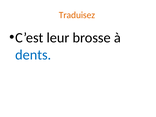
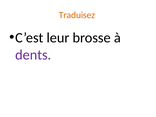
dents colour: blue -> purple (33, 55)
